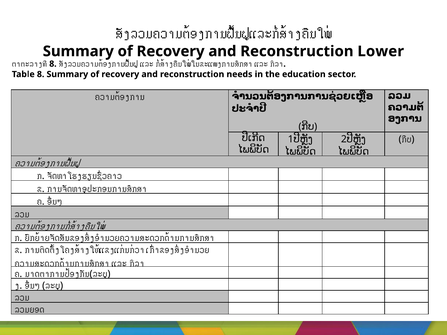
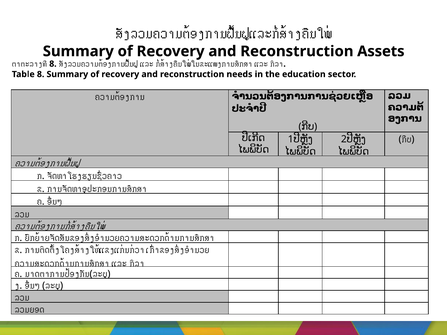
Lower: Lower -> Assets (381, 51)
